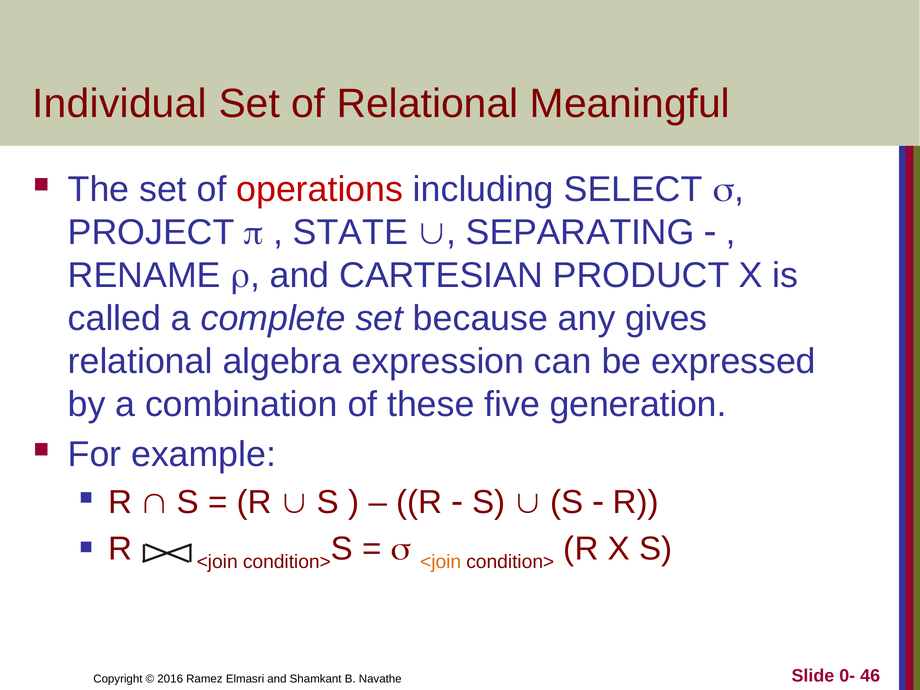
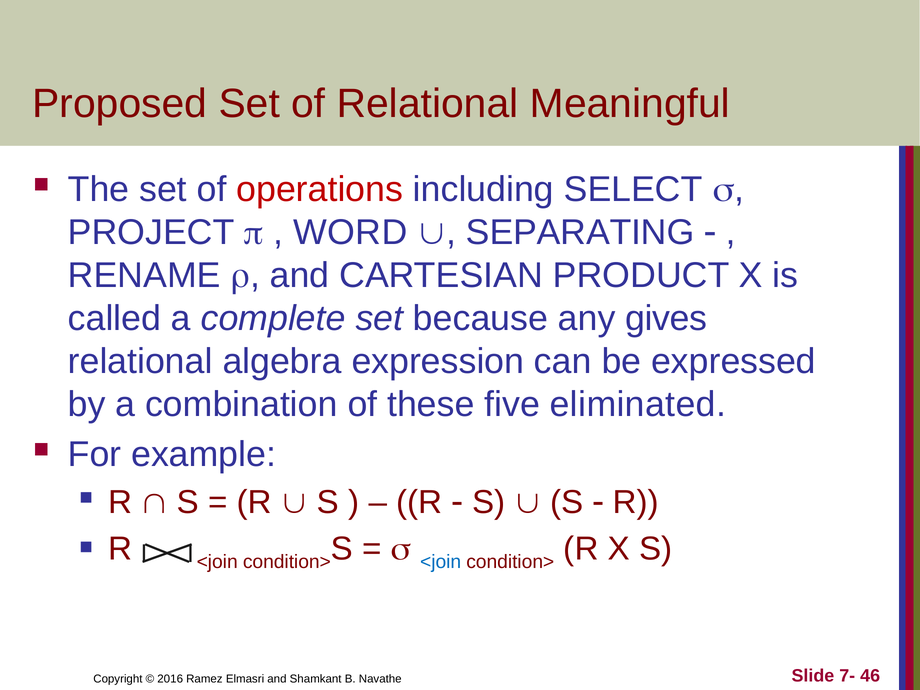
Individual: Individual -> Proposed (120, 104)
STATE: STATE -> WORD (350, 233)
generation: generation -> eliminated (638, 404)
<join colour: orange -> blue (441, 562)
0-: 0- -> 7- (847, 676)
